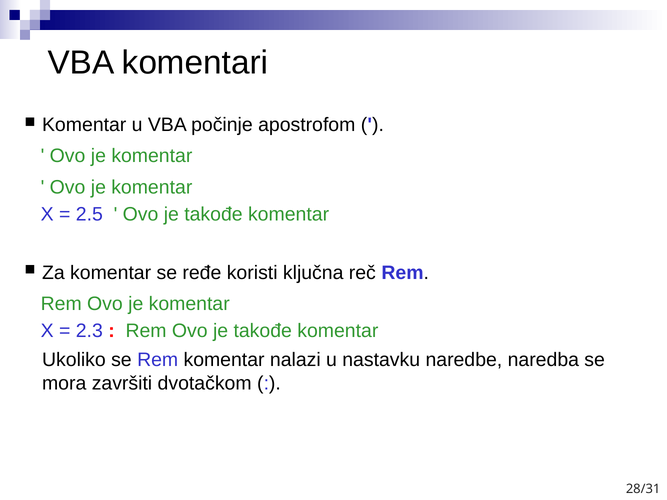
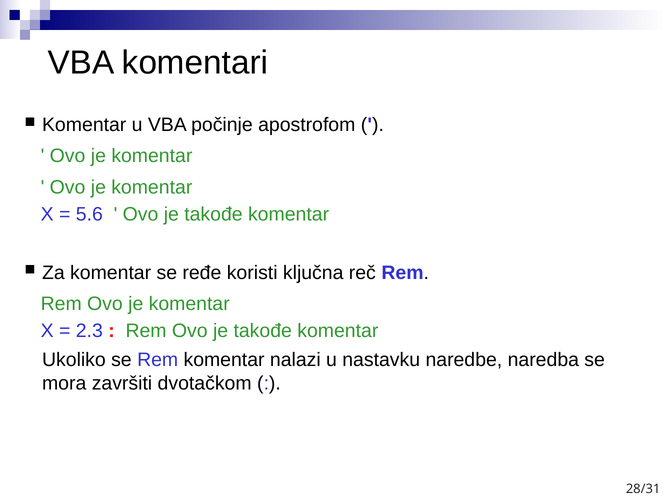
2.5: 2.5 -> 5.6 (89, 215)
